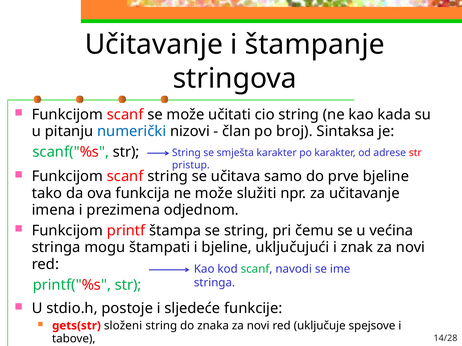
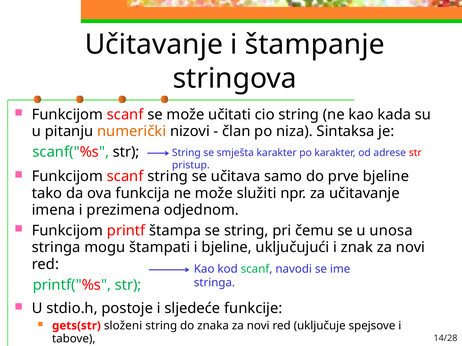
numerički colour: blue -> orange (132, 132)
broj: broj -> niza (294, 132)
većina: većina -> unosa (391, 231)
